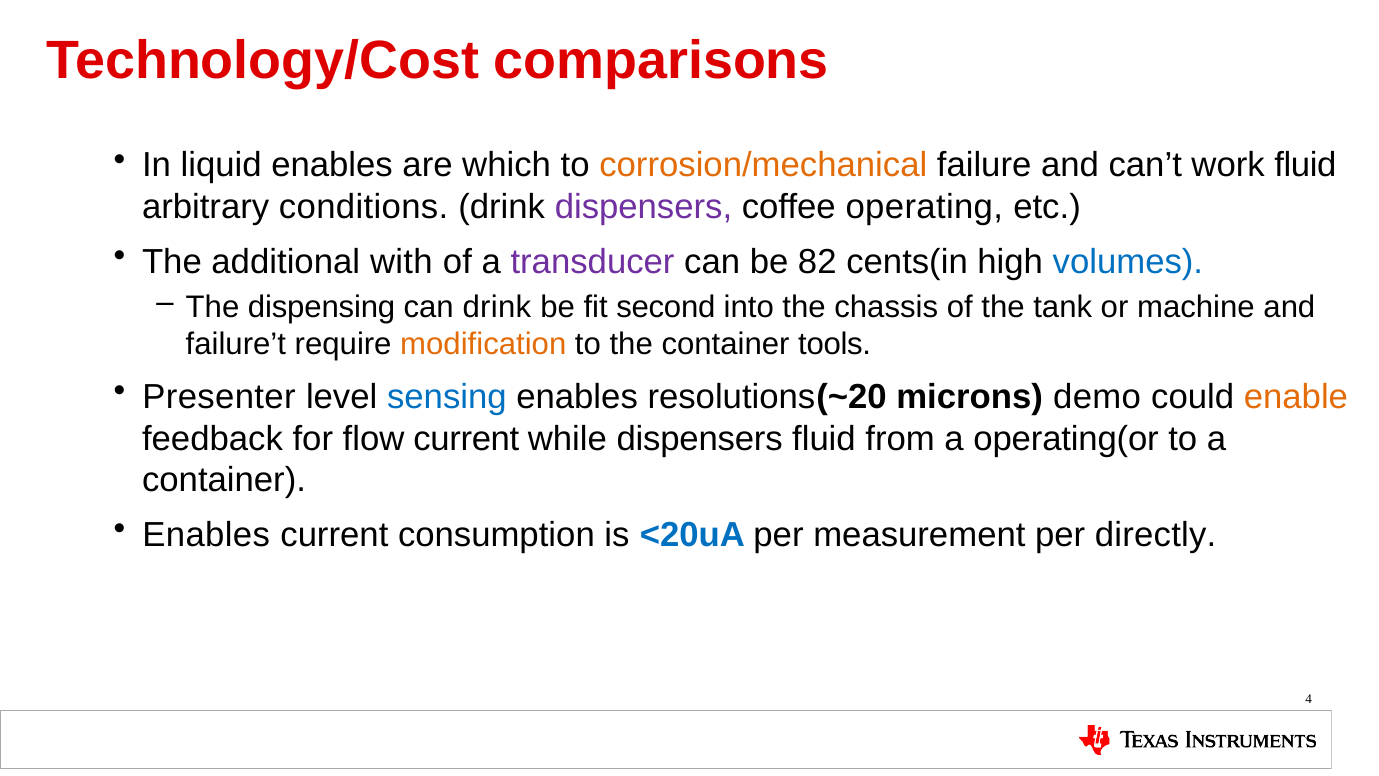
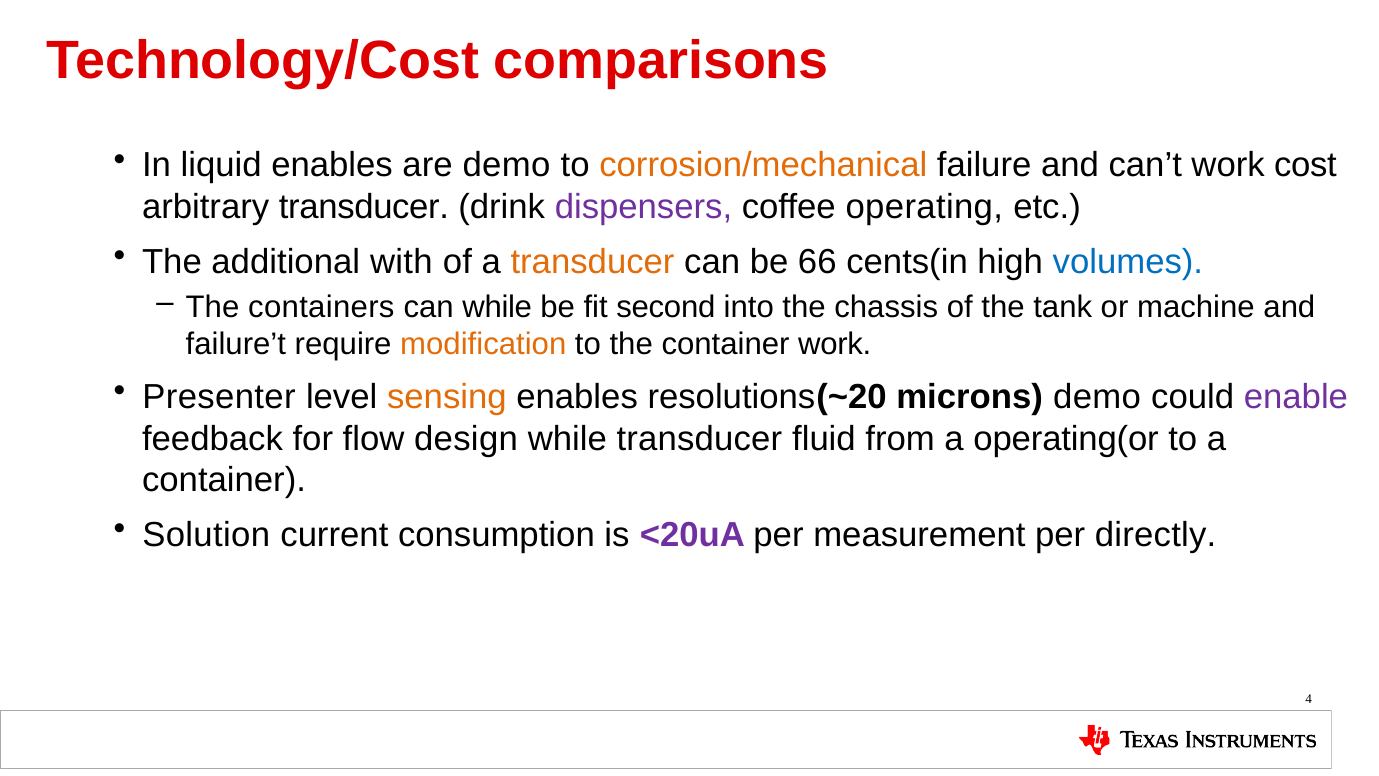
are which: which -> demo (506, 165)
work fluid: fluid -> cost (1305, 165)
arbitrary conditions: conditions -> transducer (364, 207)
transducer colour: purple -> orange (593, 262)
82: 82 -> 66 (817, 262)
dispensing: dispensing -> containers (321, 307)
can drink: drink -> while (497, 307)
container tools: tools -> work (835, 344)
sensing colour: blue -> orange (447, 397)
enable colour: orange -> purple (1296, 397)
flow current: current -> design (466, 439)
while dispensers: dispensers -> transducer (699, 439)
Enables: Enables -> Solution (206, 535)
<20uA colour: blue -> purple (692, 535)
